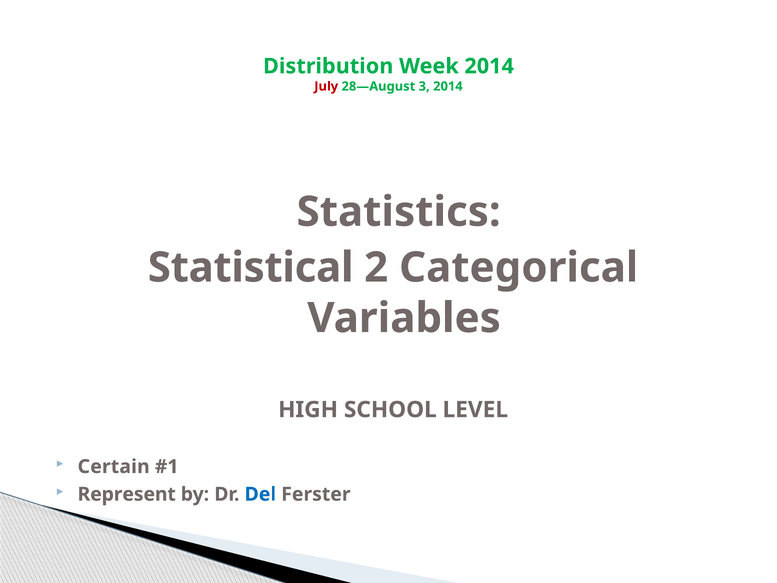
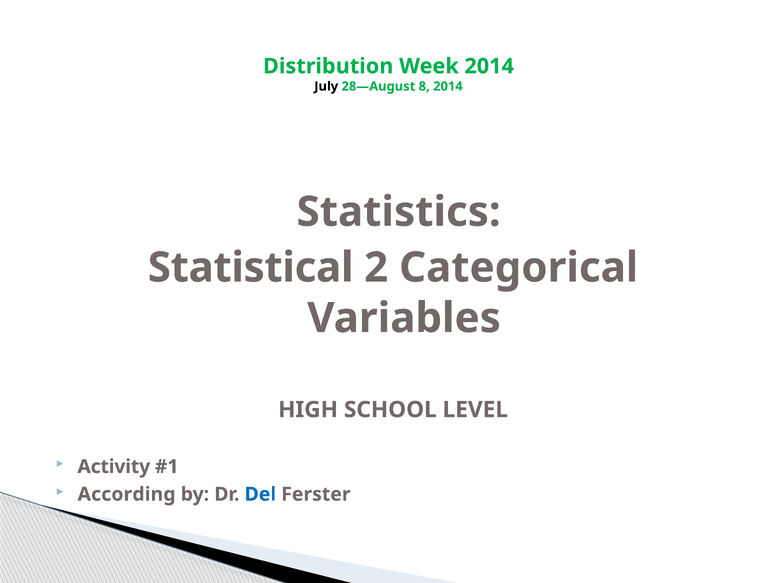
July colour: red -> black (326, 86)
3: 3 -> 8 (424, 86)
Certain: Certain -> Activity (114, 466)
Represent: Represent -> According (127, 494)
